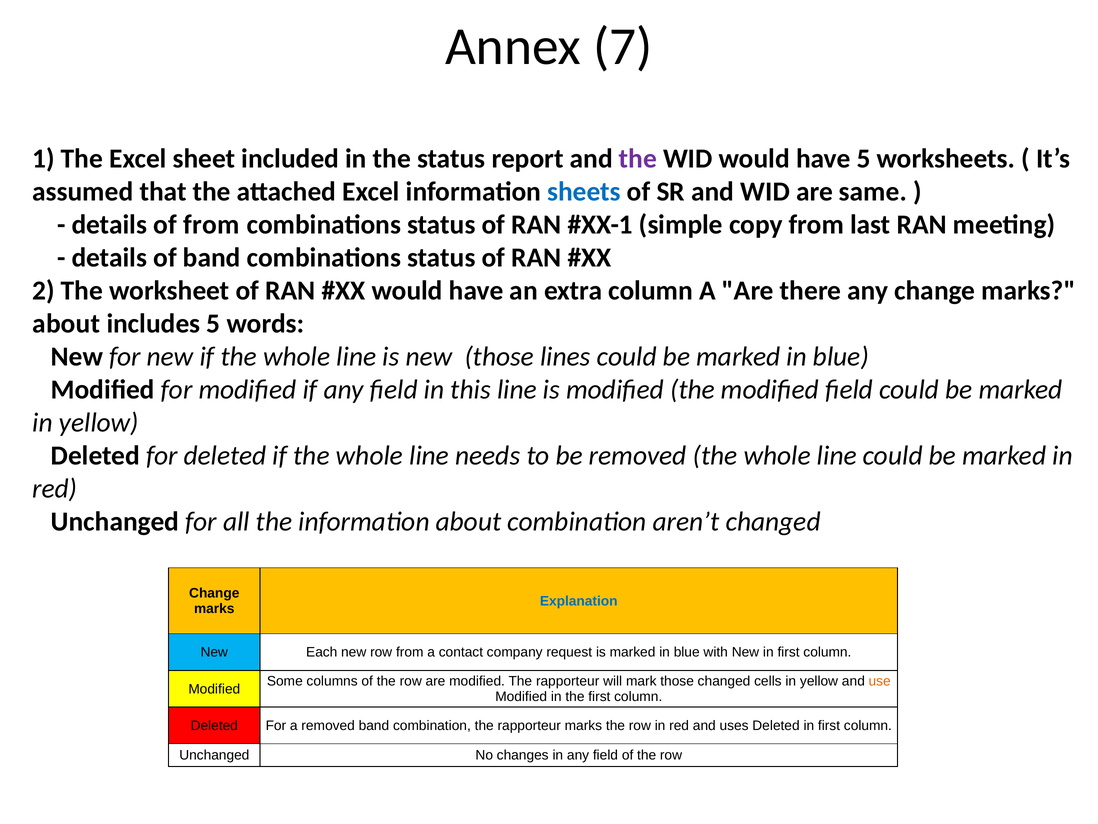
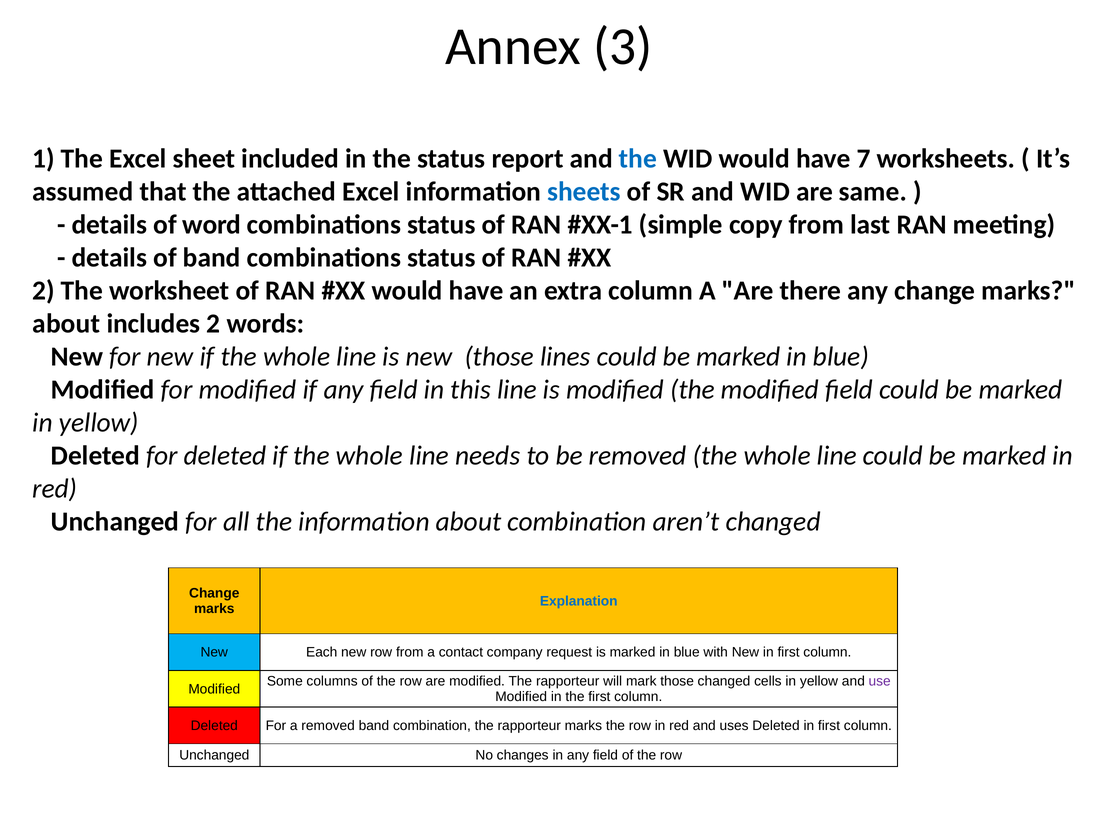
7: 7 -> 3 (623, 47)
the colour: purple -> blue (638, 159)
have 5: 5 -> 7 (864, 159)
of from: from -> word (212, 225)
includes 5: 5 -> 2 (213, 323)
use colour: orange -> purple (880, 681)
